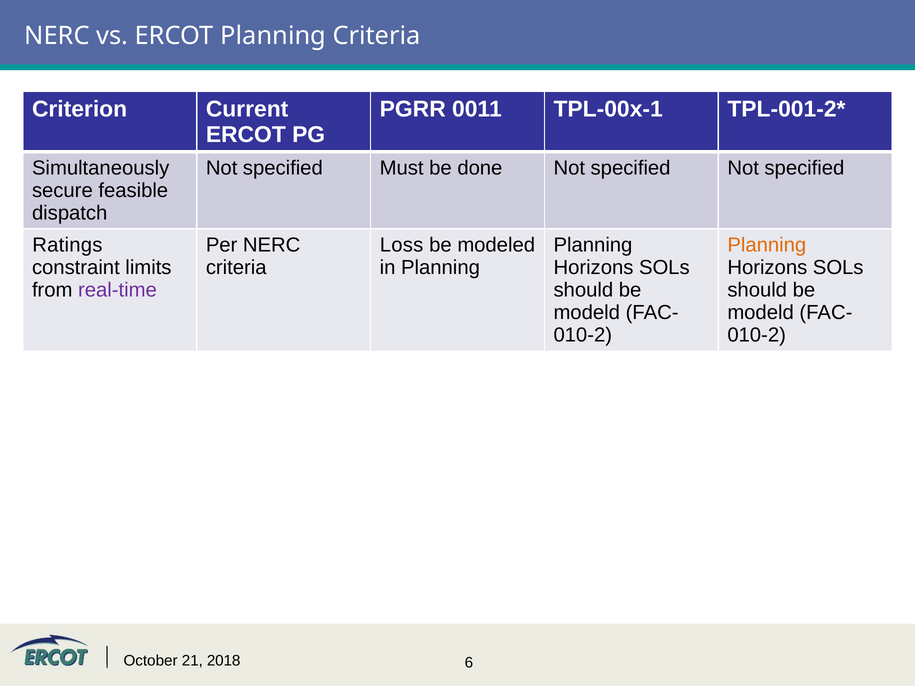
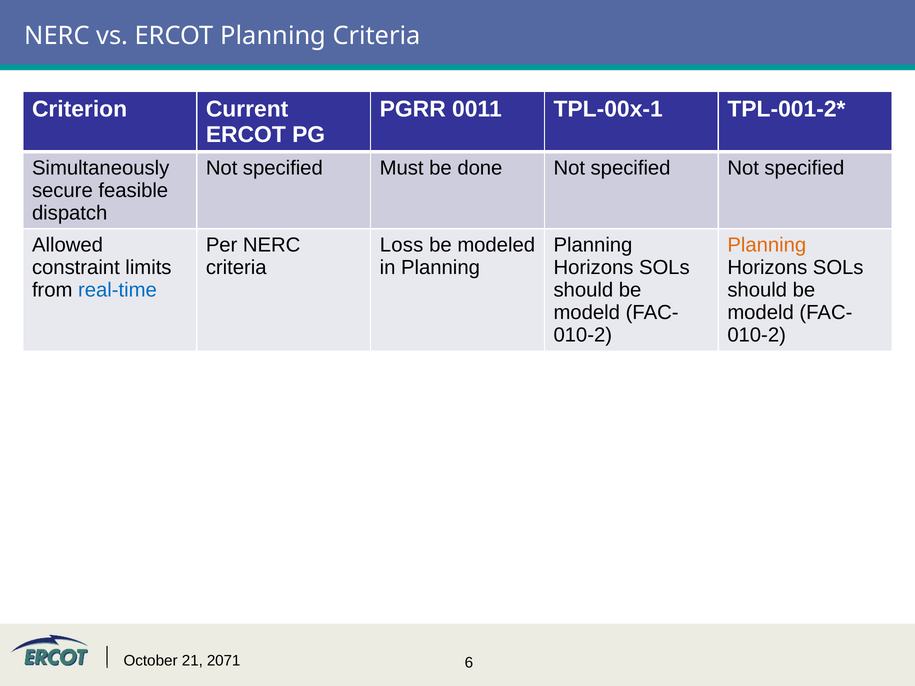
Ratings: Ratings -> Allowed (68, 245)
real-time colour: purple -> blue (117, 290)
2018: 2018 -> 2071 (224, 661)
